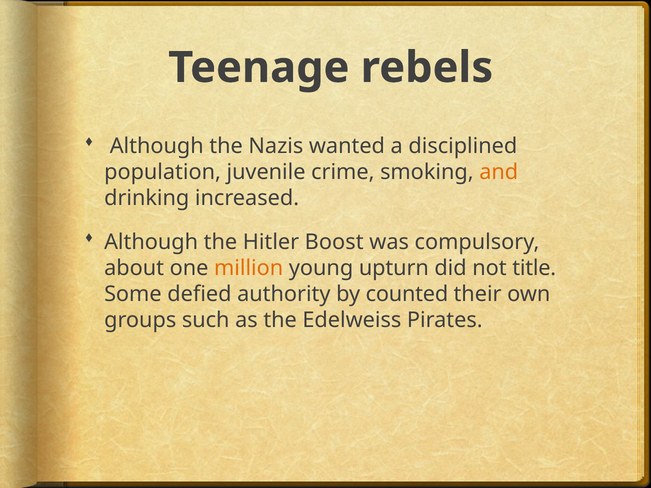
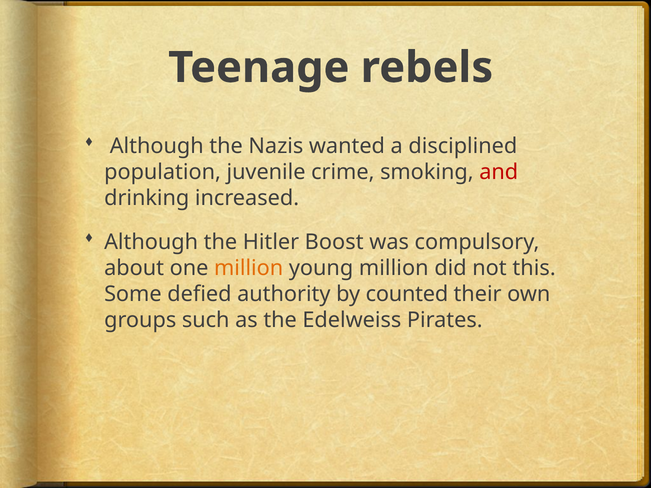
and colour: orange -> red (499, 172)
young upturn: upturn -> million (394, 268)
title: title -> this (534, 268)
